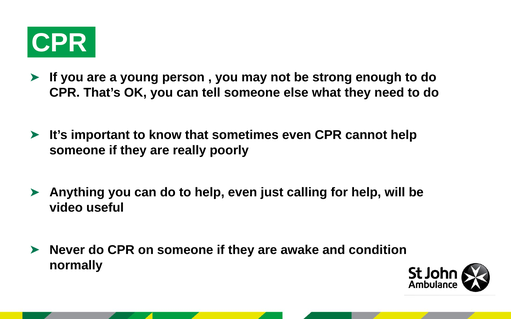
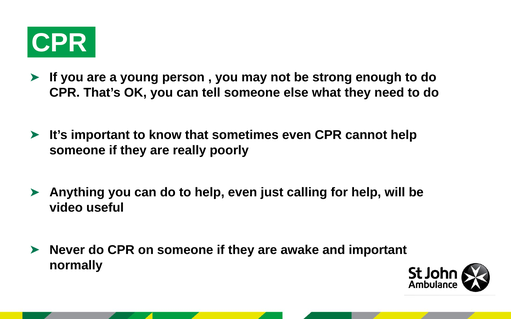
and condition: condition -> important (378, 250)
